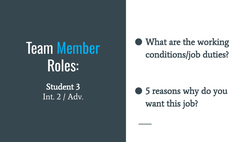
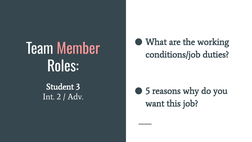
Member colour: light blue -> pink (78, 49)
